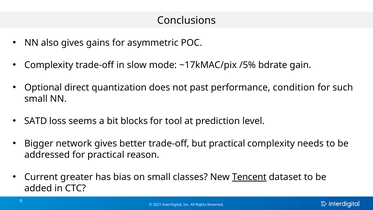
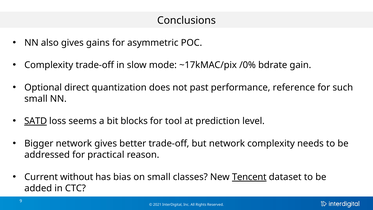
/5%: /5% -> /0% (248, 65)
condition: condition -> reference (294, 87)
SATD underline: none -> present (36, 121)
but practical: practical -> network (227, 143)
greater: greater -> without (77, 177)
